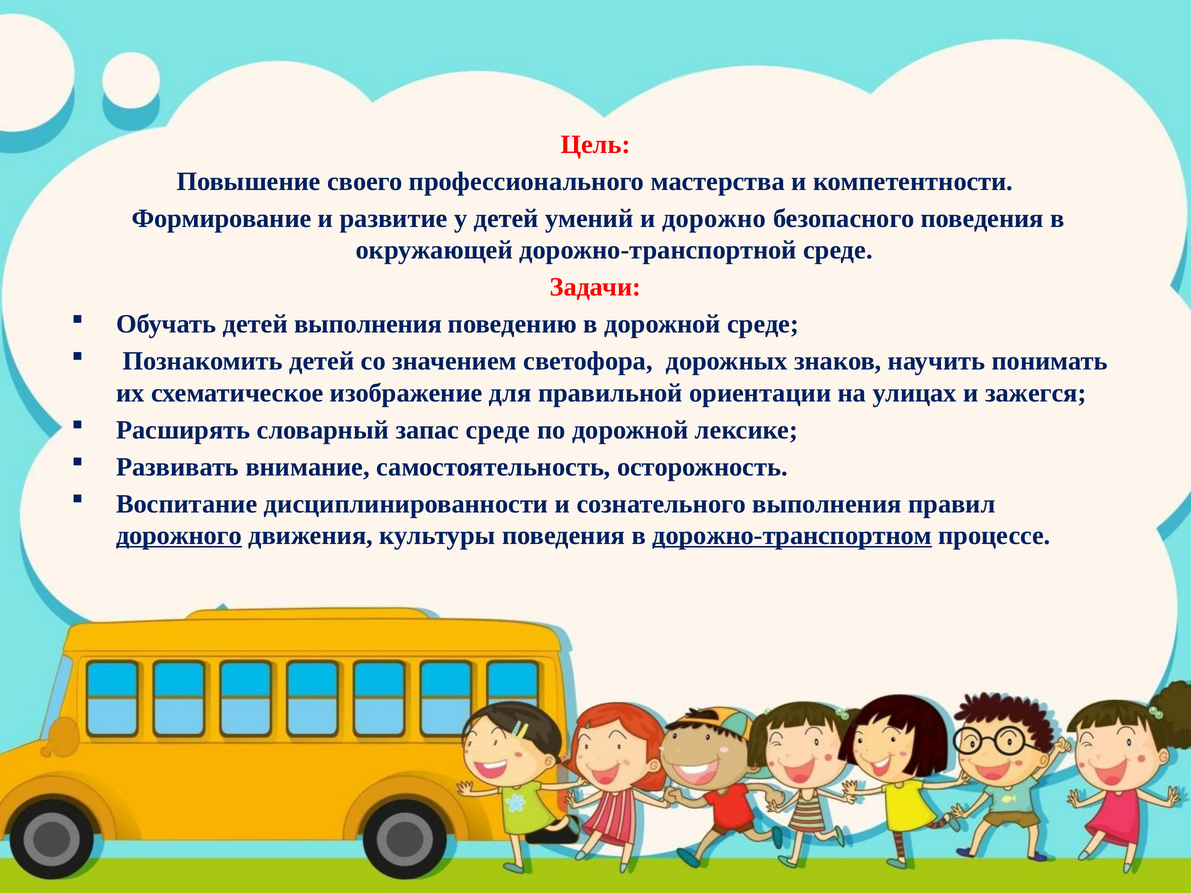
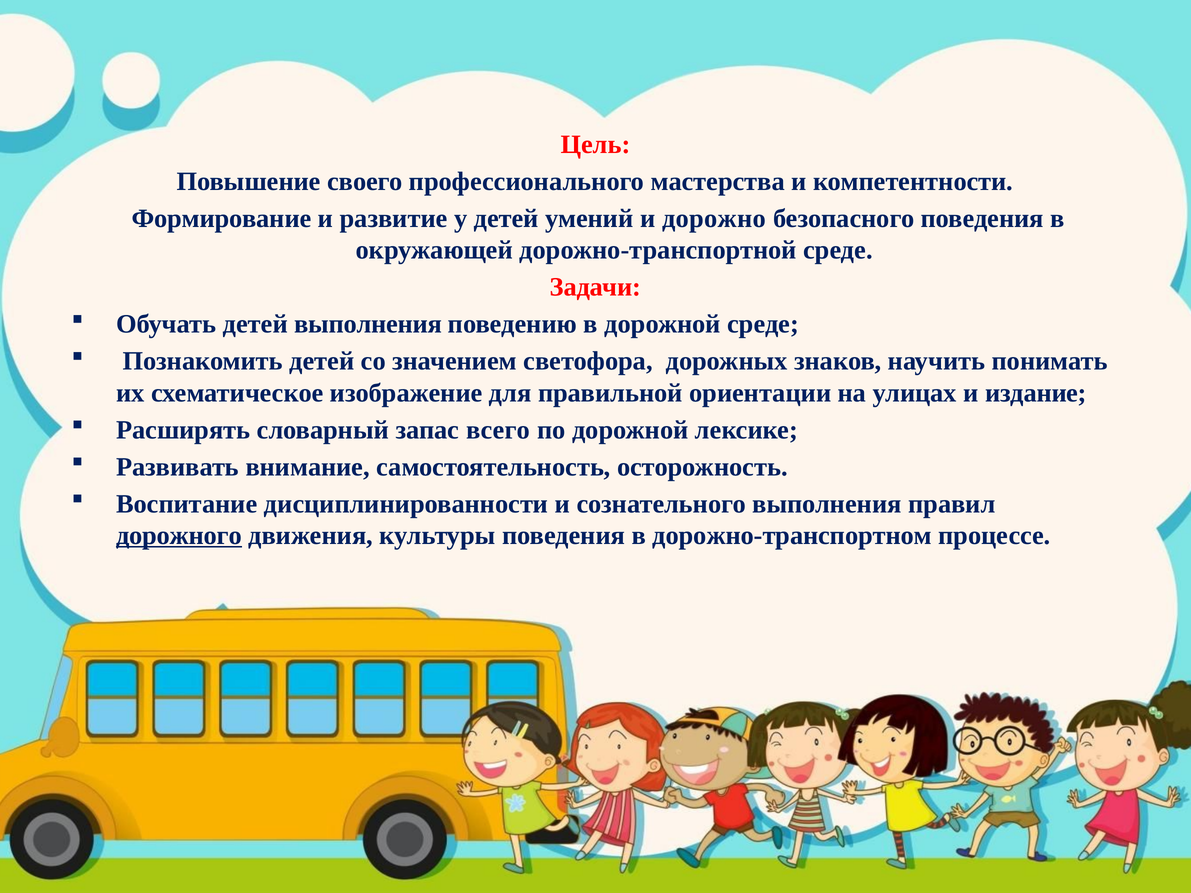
зажегся: зажегся -> издание (1036, 393)
запас среде: среде -> всего (498, 430)
дорожно-транспортном underline: present -> none (792, 536)
